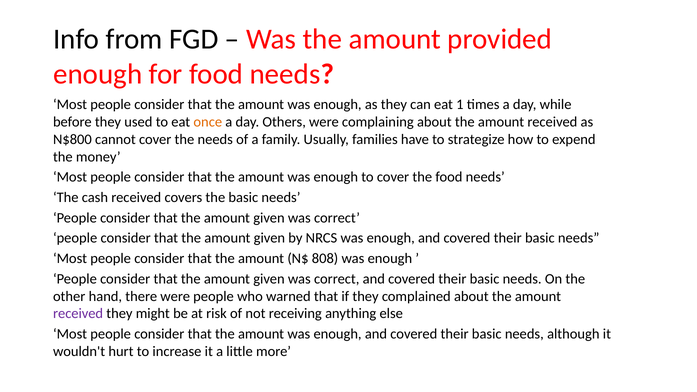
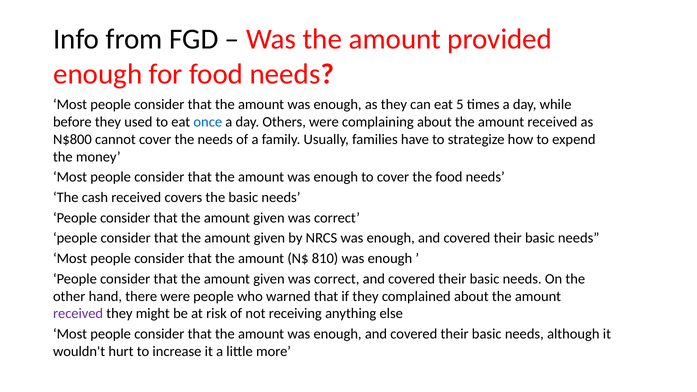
1: 1 -> 5 (460, 105)
once colour: orange -> blue (208, 122)
808: 808 -> 810 (325, 259)
